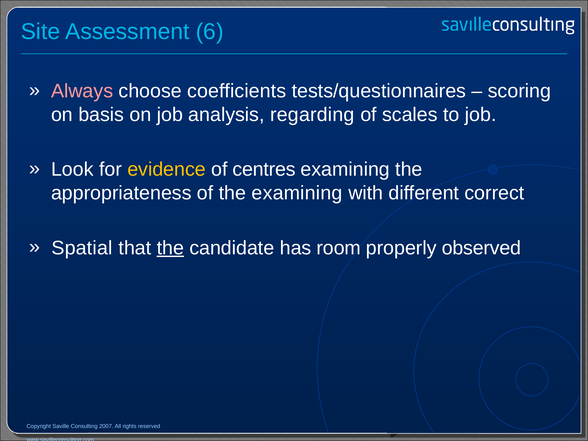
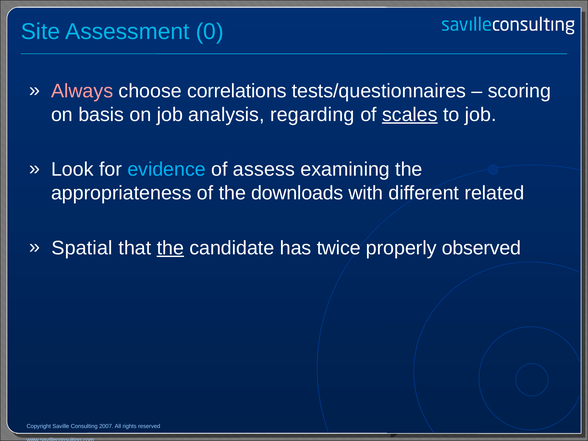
6: 6 -> 0 (210, 32)
coefficients: coefficients -> correlations (237, 91)
scales underline: none -> present (410, 115)
evidence colour: yellow -> light blue (167, 169)
centres: centres -> assess (264, 169)
the examining: examining -> downloads (297, 193)
correct: correct -> related (494, 193)
room: room -> twice (339, 248)
